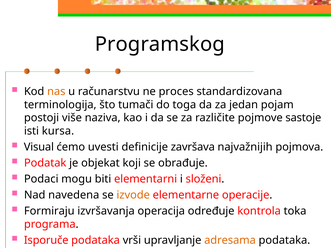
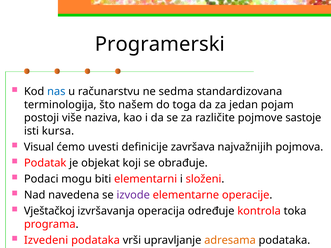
Programskog: Programskog -> Programerski (160, 44)
nas colour: orange -> blue (56, 91)
proces: proces -> sedma (176, 91)
tumači: tumači -> našem (136, 105)
izvode colour: orange -> purple (133, 195)
Formiraju: Formiraju -> Vještačkoj (49, 211)
Isporuče: Isporuče -> Izvedeni (46, 240)
